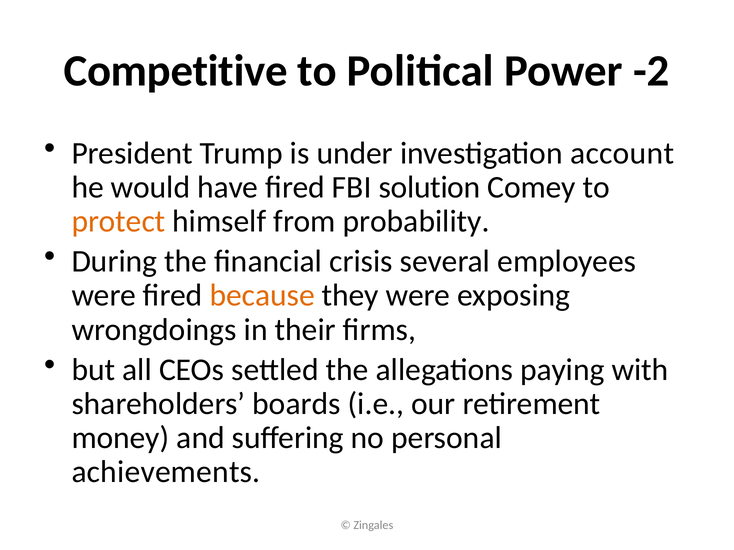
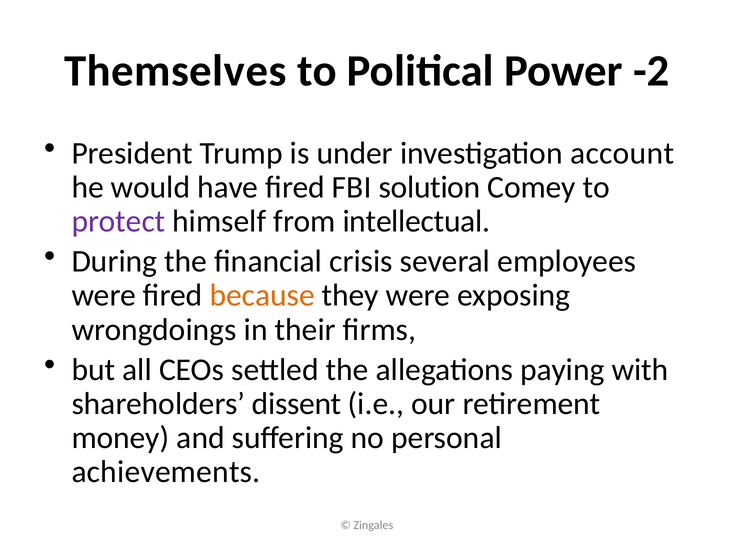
Competitive: Competitive -> Themselves (175, 71)
protect colour: orange -> purple (118, 222)
probability: probability -> intellectual (416, 222)
boards: boards -> dissent (297, 404)
